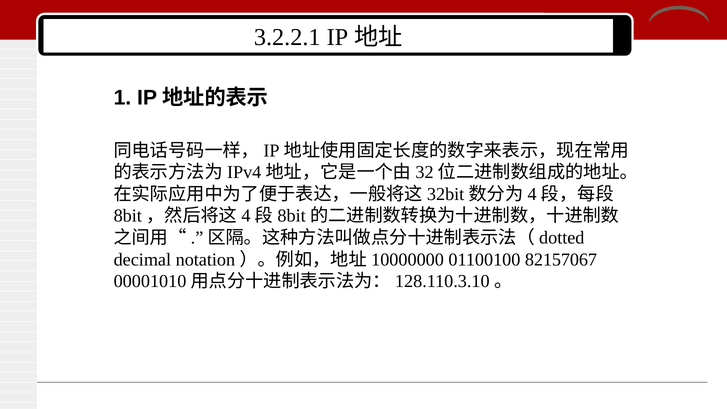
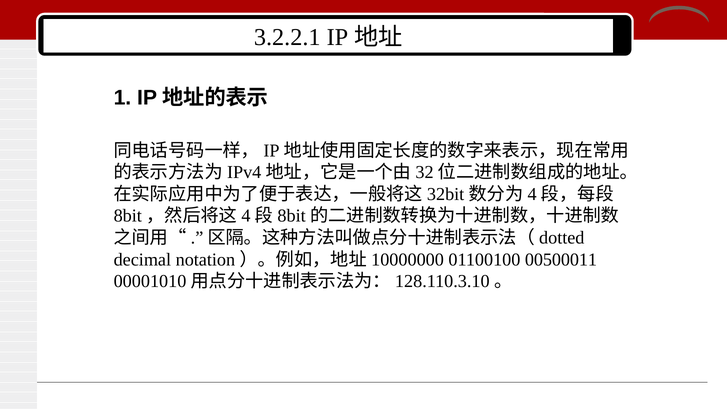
82157067: 82157067 -> 00500011 (561, 260)
